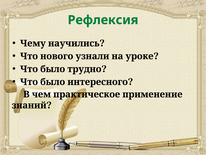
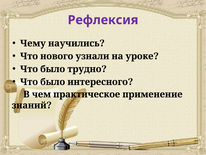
Рефлексия colour: green -> purple (103, 20)
